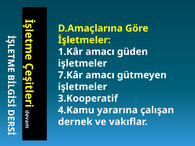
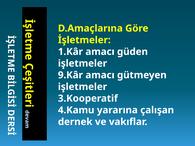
7.Kâr: 7.Kâr -> 9.Kâr (70, 75)
